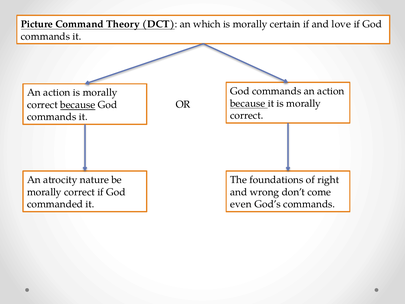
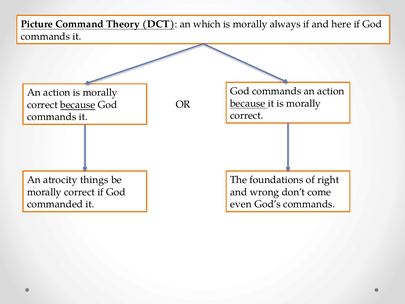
certain: certain -> always (285, 24)
love: love -> here (341, 24)
nature: nature -> things (94, 180)
